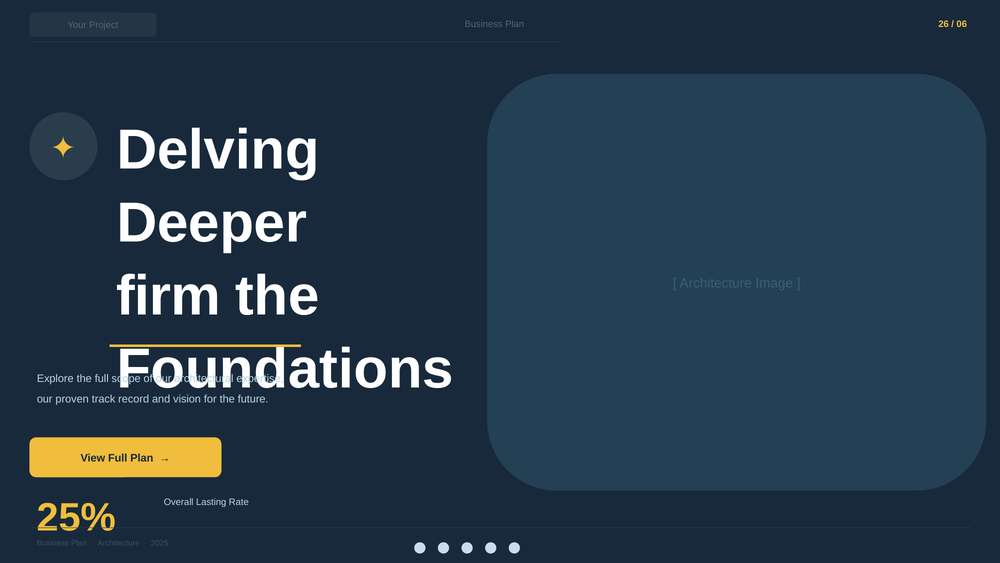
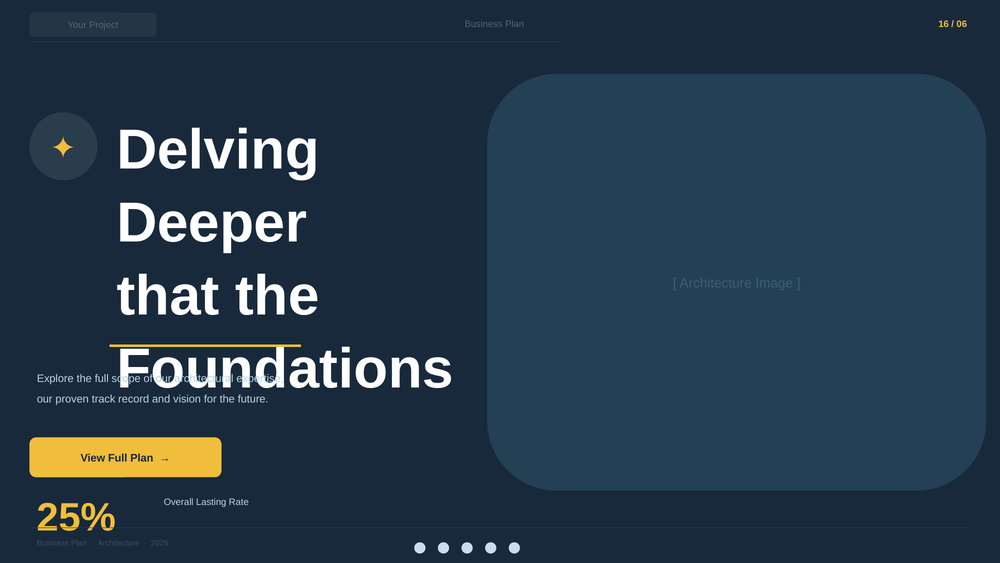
26: 26 -> 16 (944, 24)
firm: firm -> that (168, 296)
